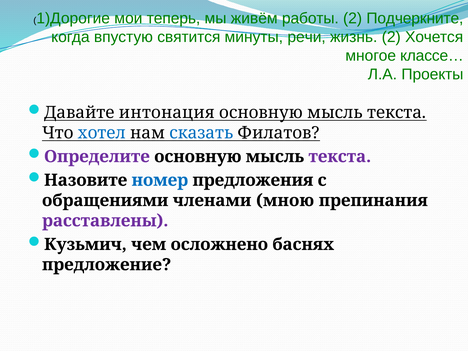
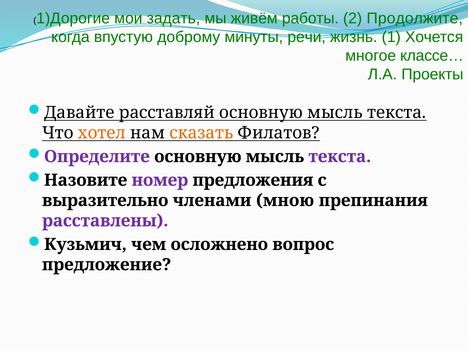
теперь: теперь -> задать (173, 18)
Подчеркните: Подчеркните -> Продолжите (415, 18)
святится: святится -> доброму (189, 37)
жизнь 2: 2 -> 1 (391, 37)
интонация: интонация -> расставляй (167, 113)
хотел colour: blue -> orange (102, 133)
сказать colour: blue -> orange (201, 133)
номер colour: blue -> purple (160, 180)
обращениями: обращениями -> выразительно (105, 200)
баснях: баснях -> вопрос (303, 244)
